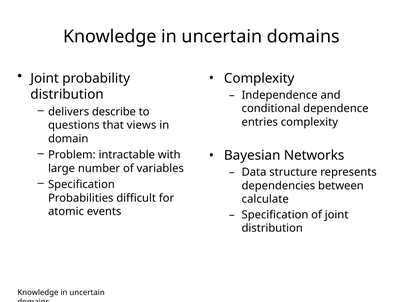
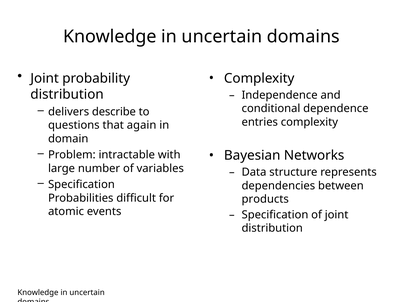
views: views -> again (142, 125)
calculate: calculate -> products (265, 199)
